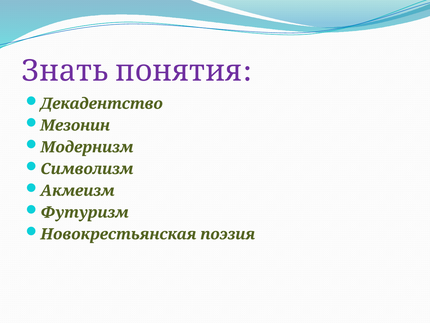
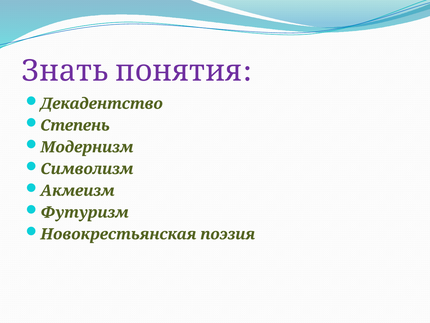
Мезонин: Мезонин -> Степень (75, 125)
